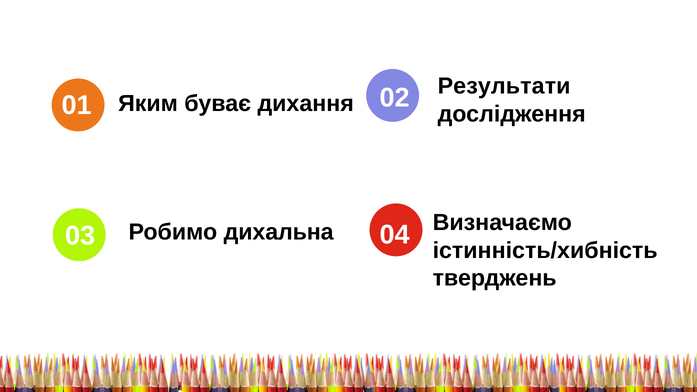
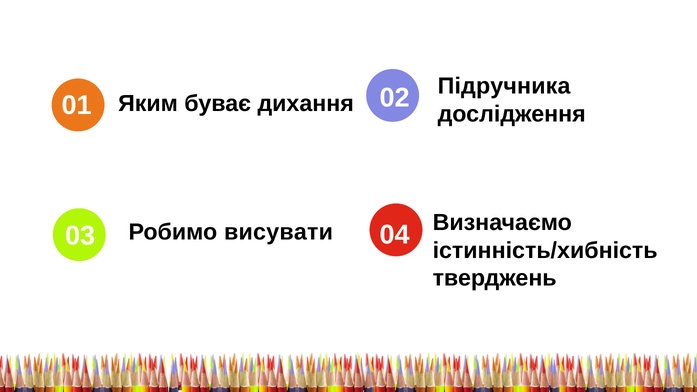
Результати: Результати -> Підручника (504, 86)
дихальна: дихальна -> висувати (279, 232)
